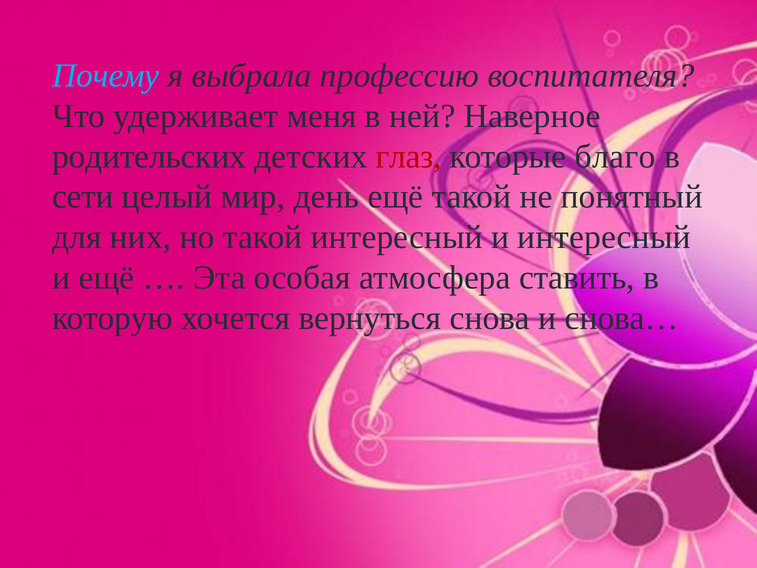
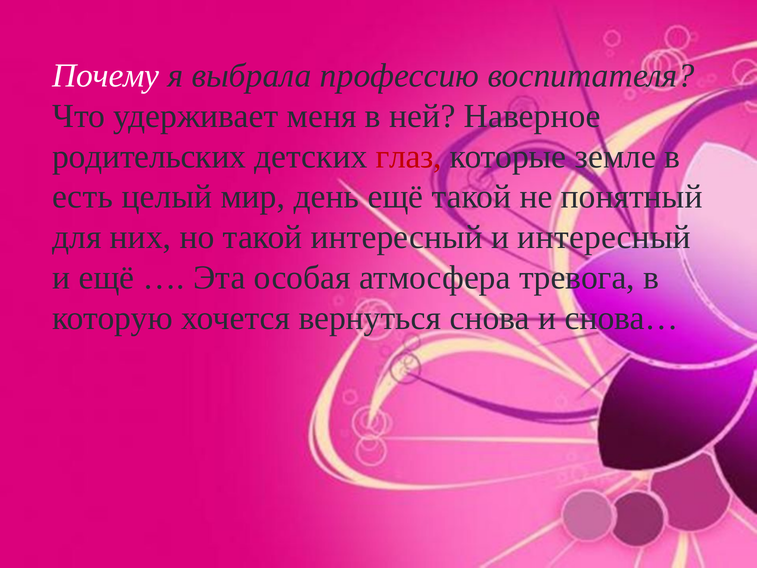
Почему colour: light blue -> white (106, 76)
благо: благо -> земле (615, 156)
сети: сети -> есть (83, 197)
ставить: ставить -> тревога (577, 278)
